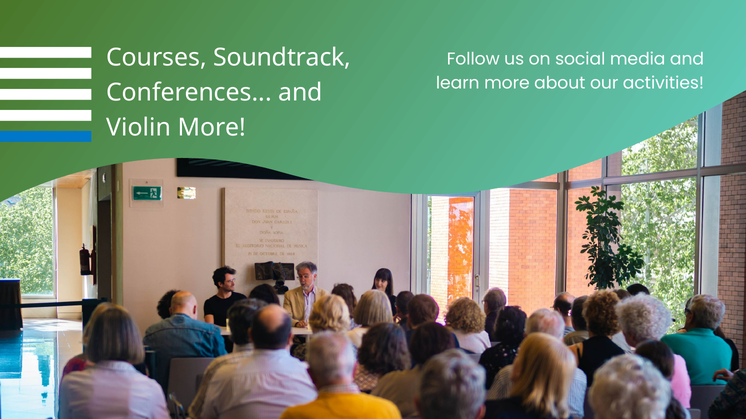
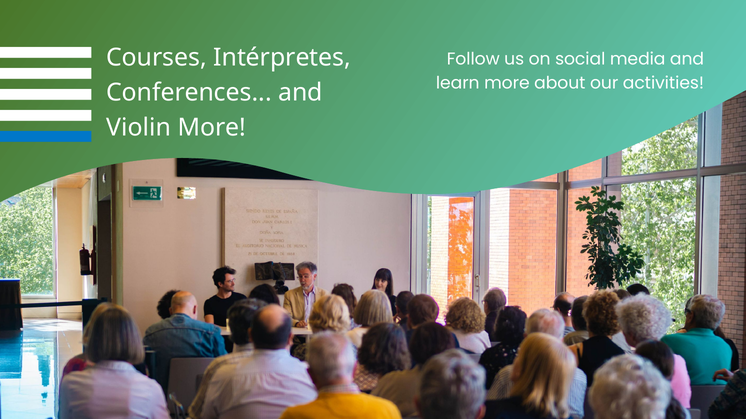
Soundtrack: Soundtrack -> Intérpretes (282, 58)
